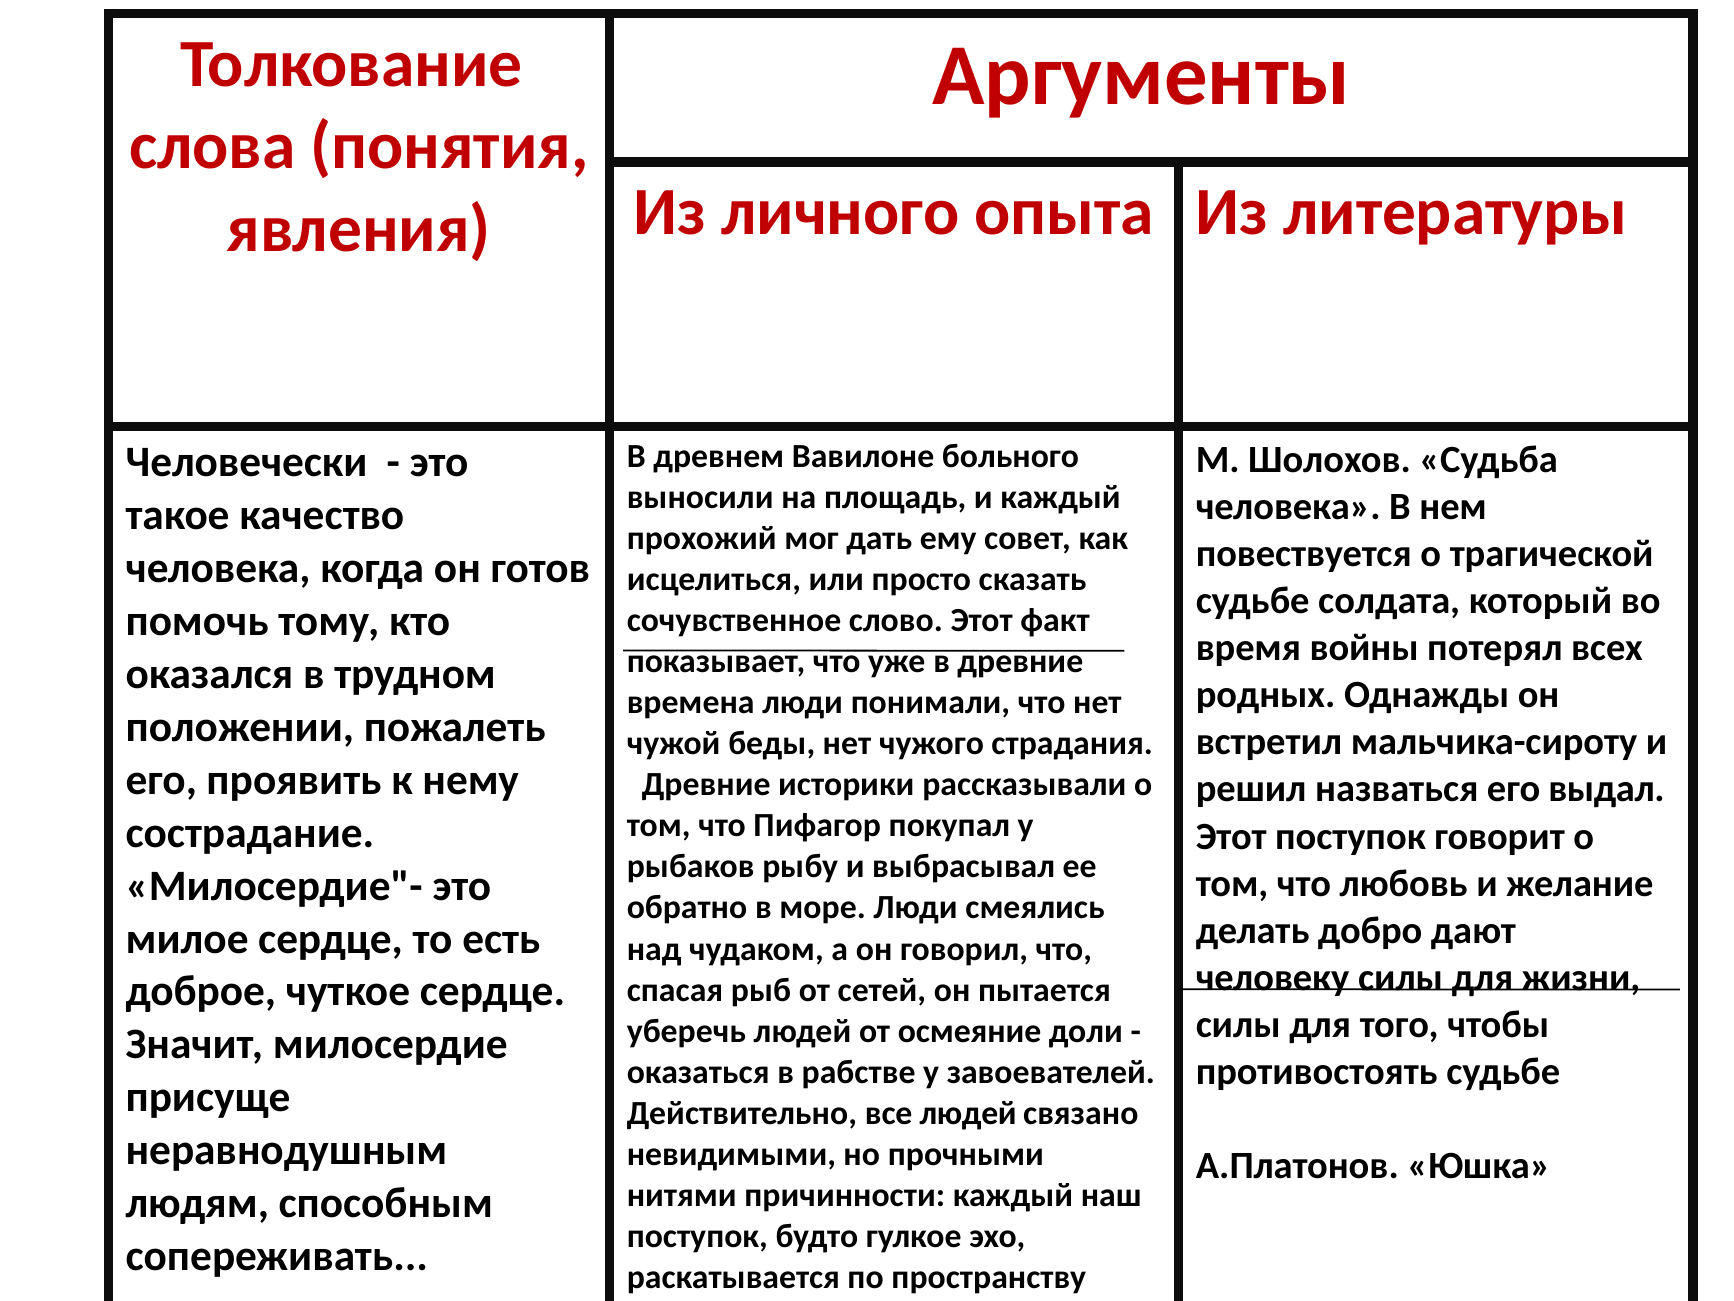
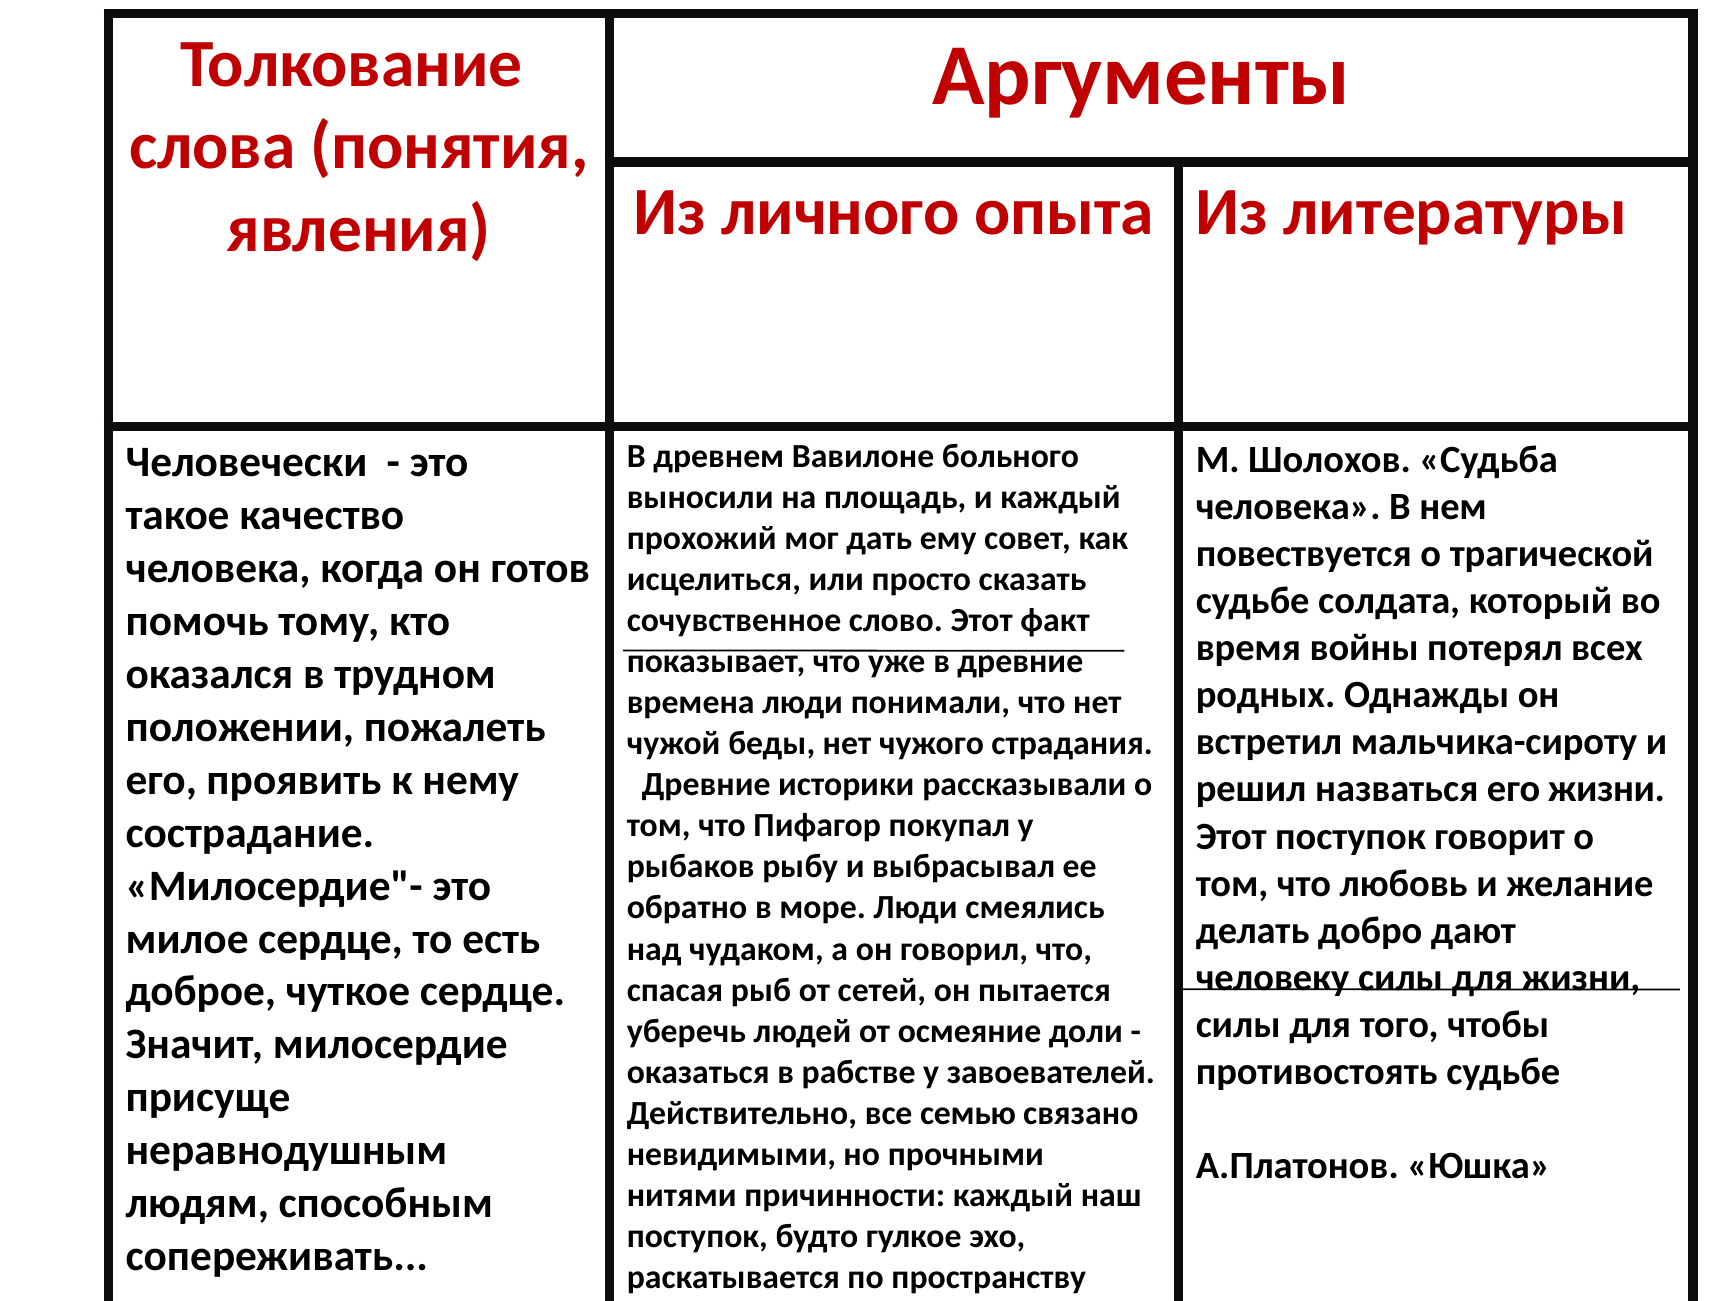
его выдал: выдал -> жизни (1607, 789)
все людей: людей -> семью (968, 1113)
